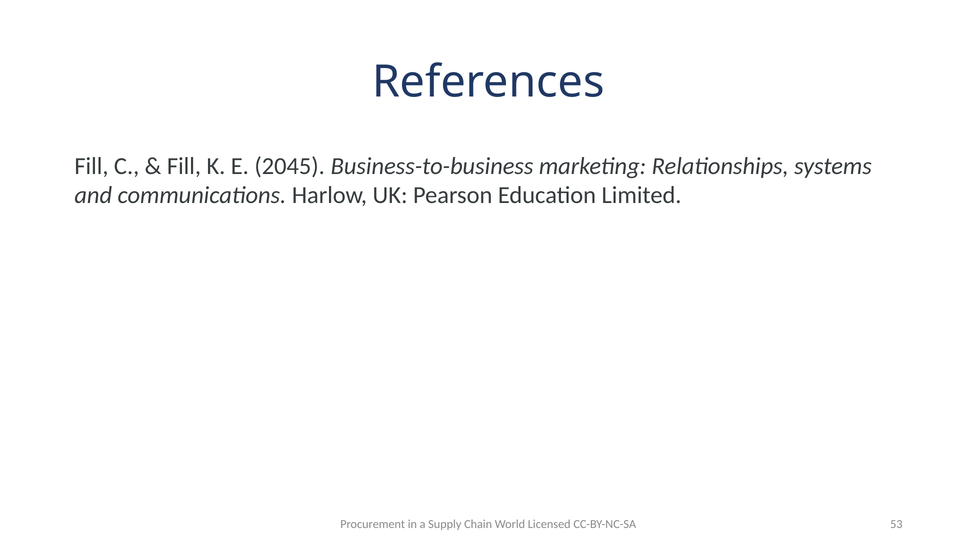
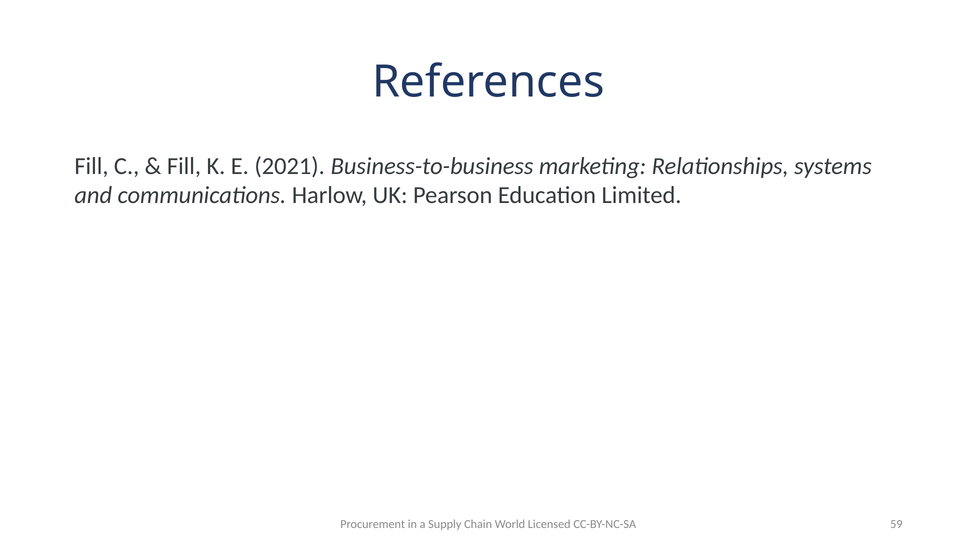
2045: 2045 -> 2021 (290, 166)
53: 53 -> 59 (896, 525)
